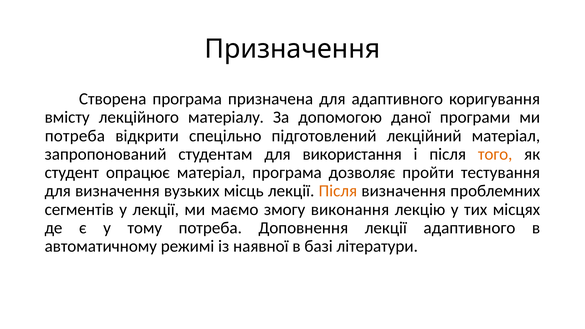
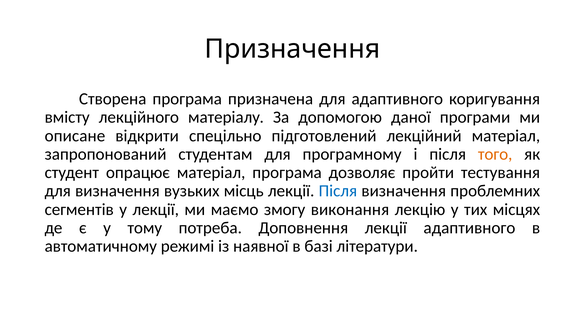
потреба: потреба -> описане (75, 136)
використання: використання -> програмному (352, 154)
Після colour: orange -> blue (338, 191)
